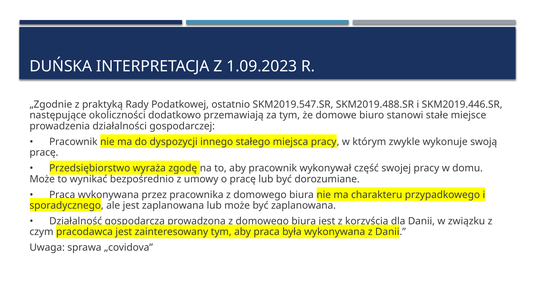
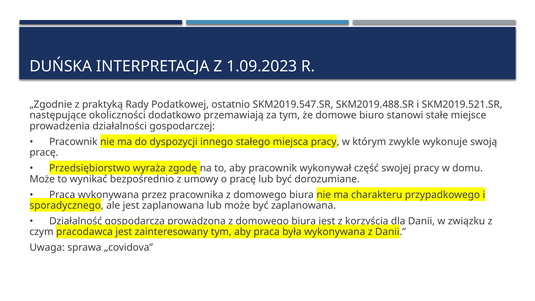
SKM2019.446.SR: SKM2019.446.SR -> SKM2019.521.SR (462, 104)
